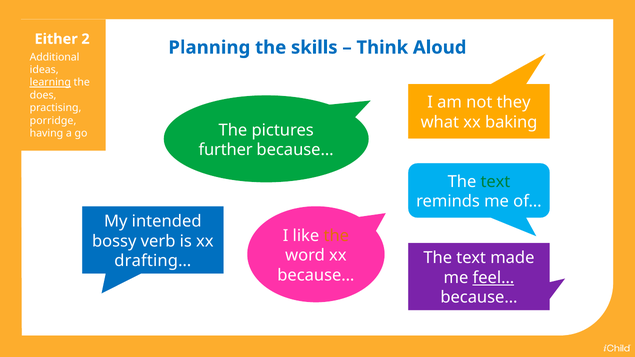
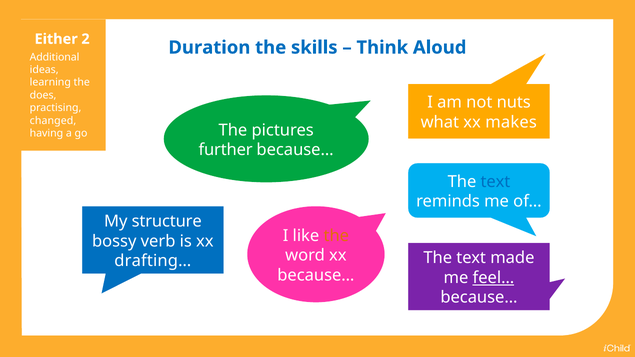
Planning: Planning -> Duration (209, 48)
learning underline: present -> none (50, 83)
they: they -> nuts (514, 103)
porridge: porridge -> changed (53, 121)
baking: baking -> makes (511, 122)
text colour: green -> blue (495, 182)
intended: intended -> structure (167, 221)
